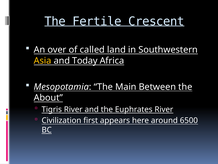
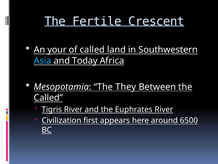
over: over -> your (57, 50)
Asia colour: yellow -> light blue (43, 61)
Main: Main -> They (126, 87)
About: About -> Called (48, 98)
